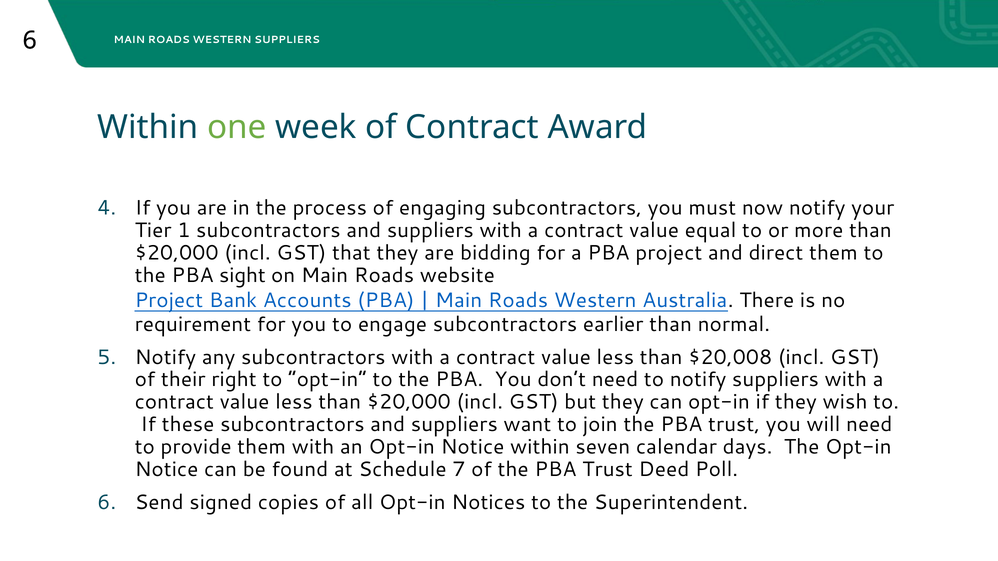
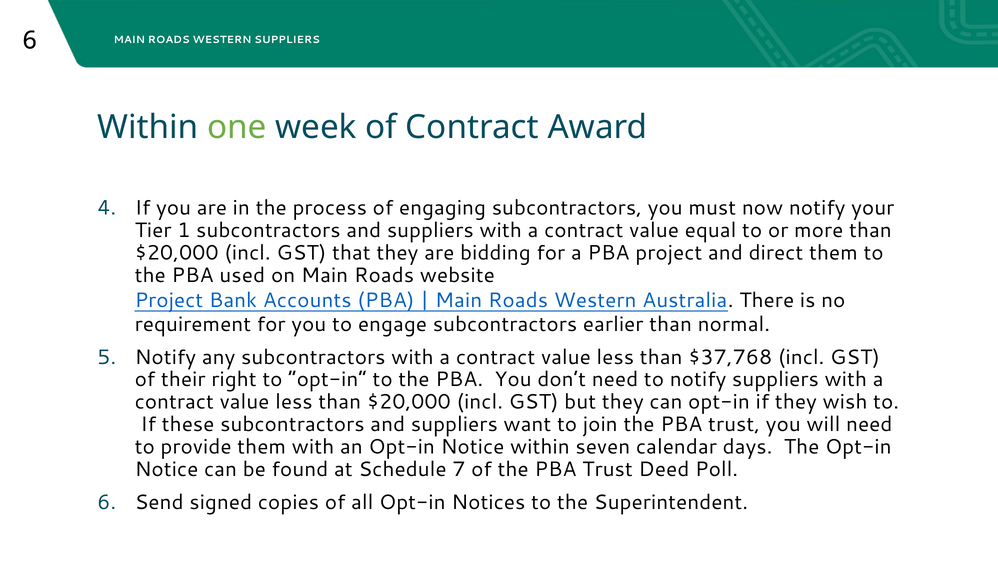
sight: sight -> used (242, 275)
$20,008: $20,008 -> $37,768 (730, 357)
